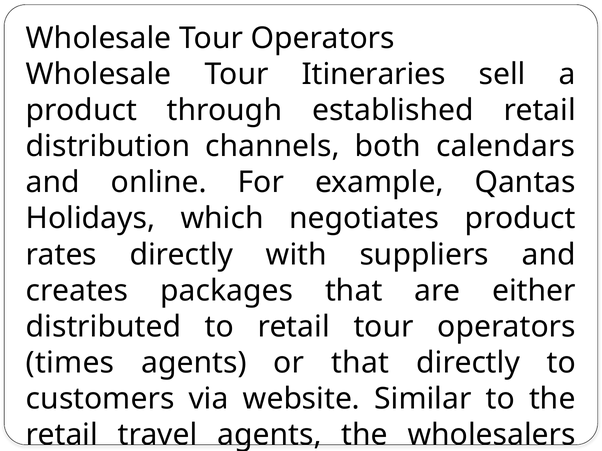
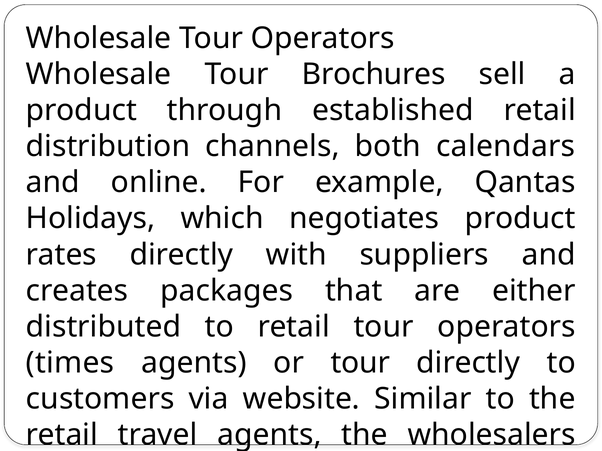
Itineraries: Itineraries -> Brochures (374, 74)
or that: that -> tour (360, 363)
